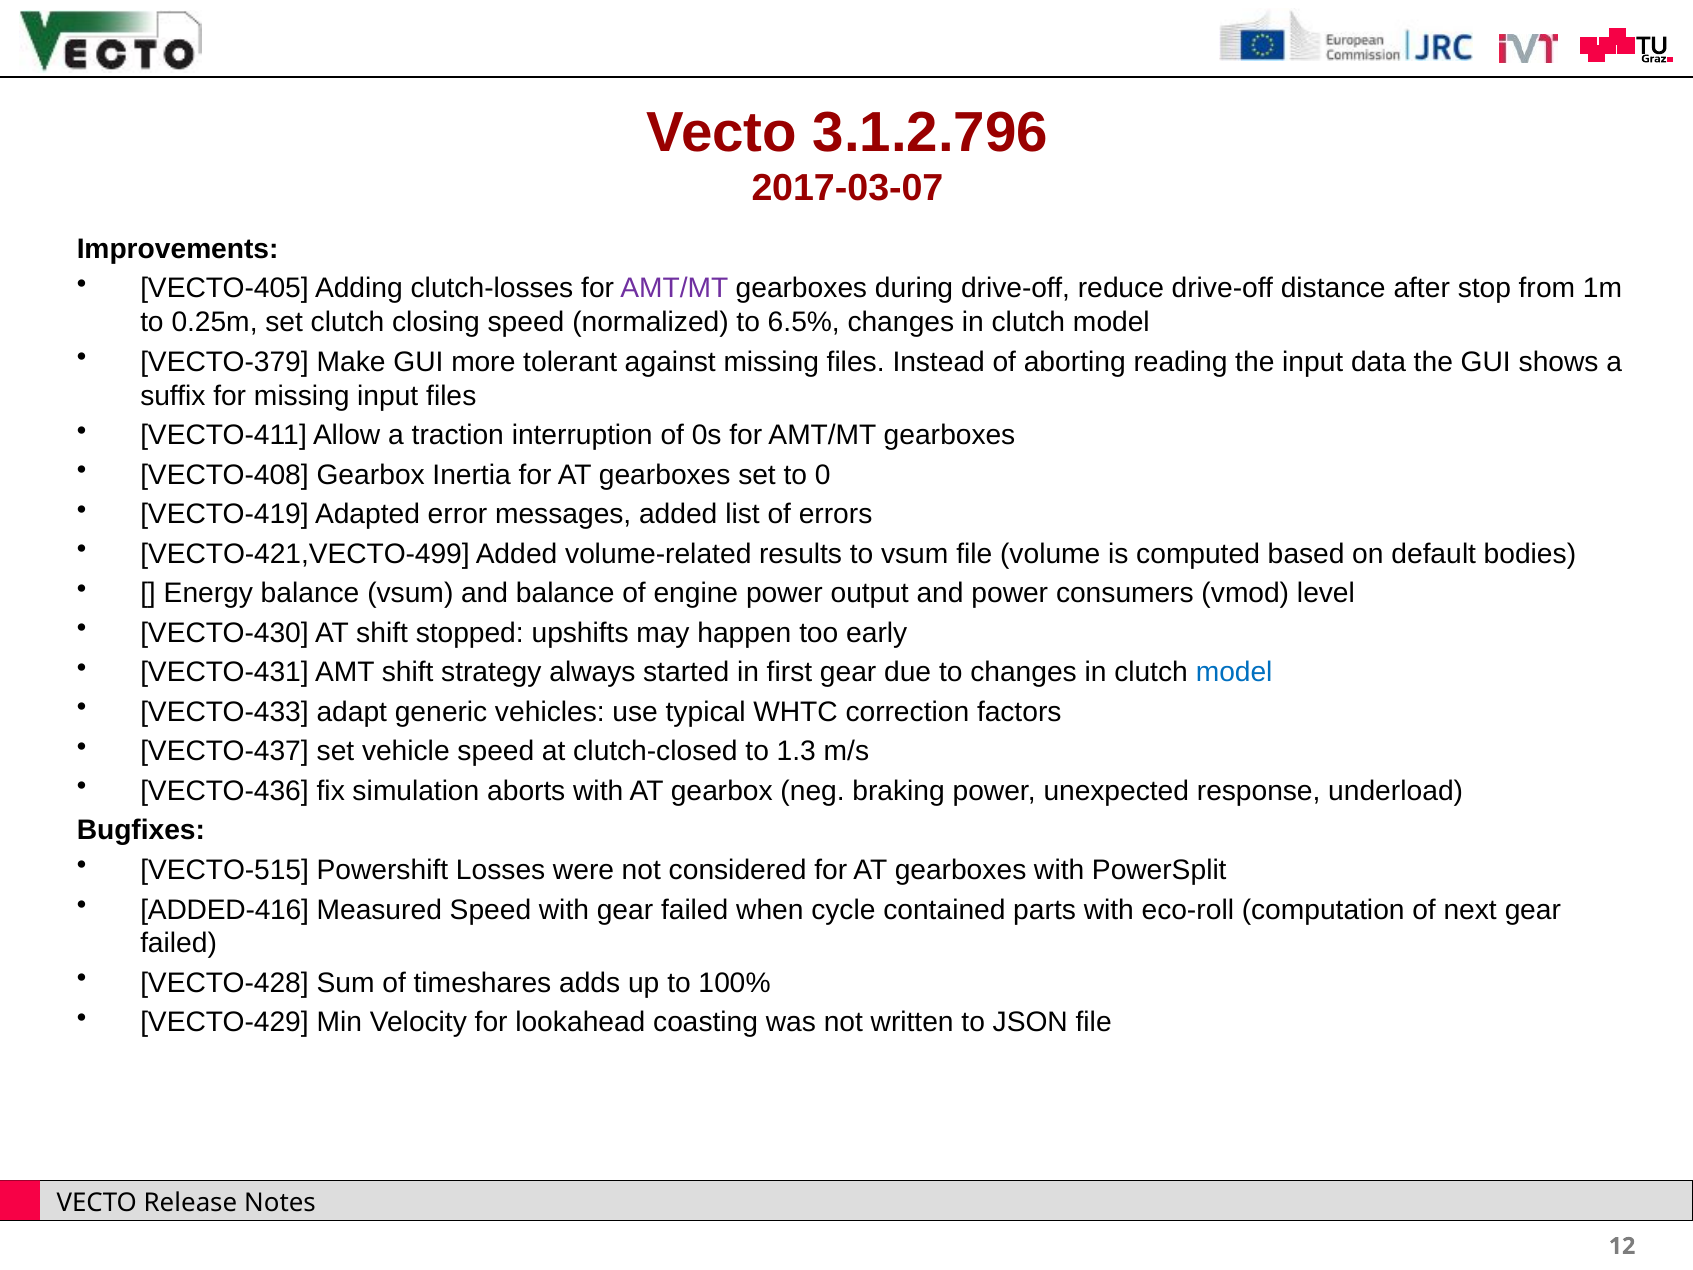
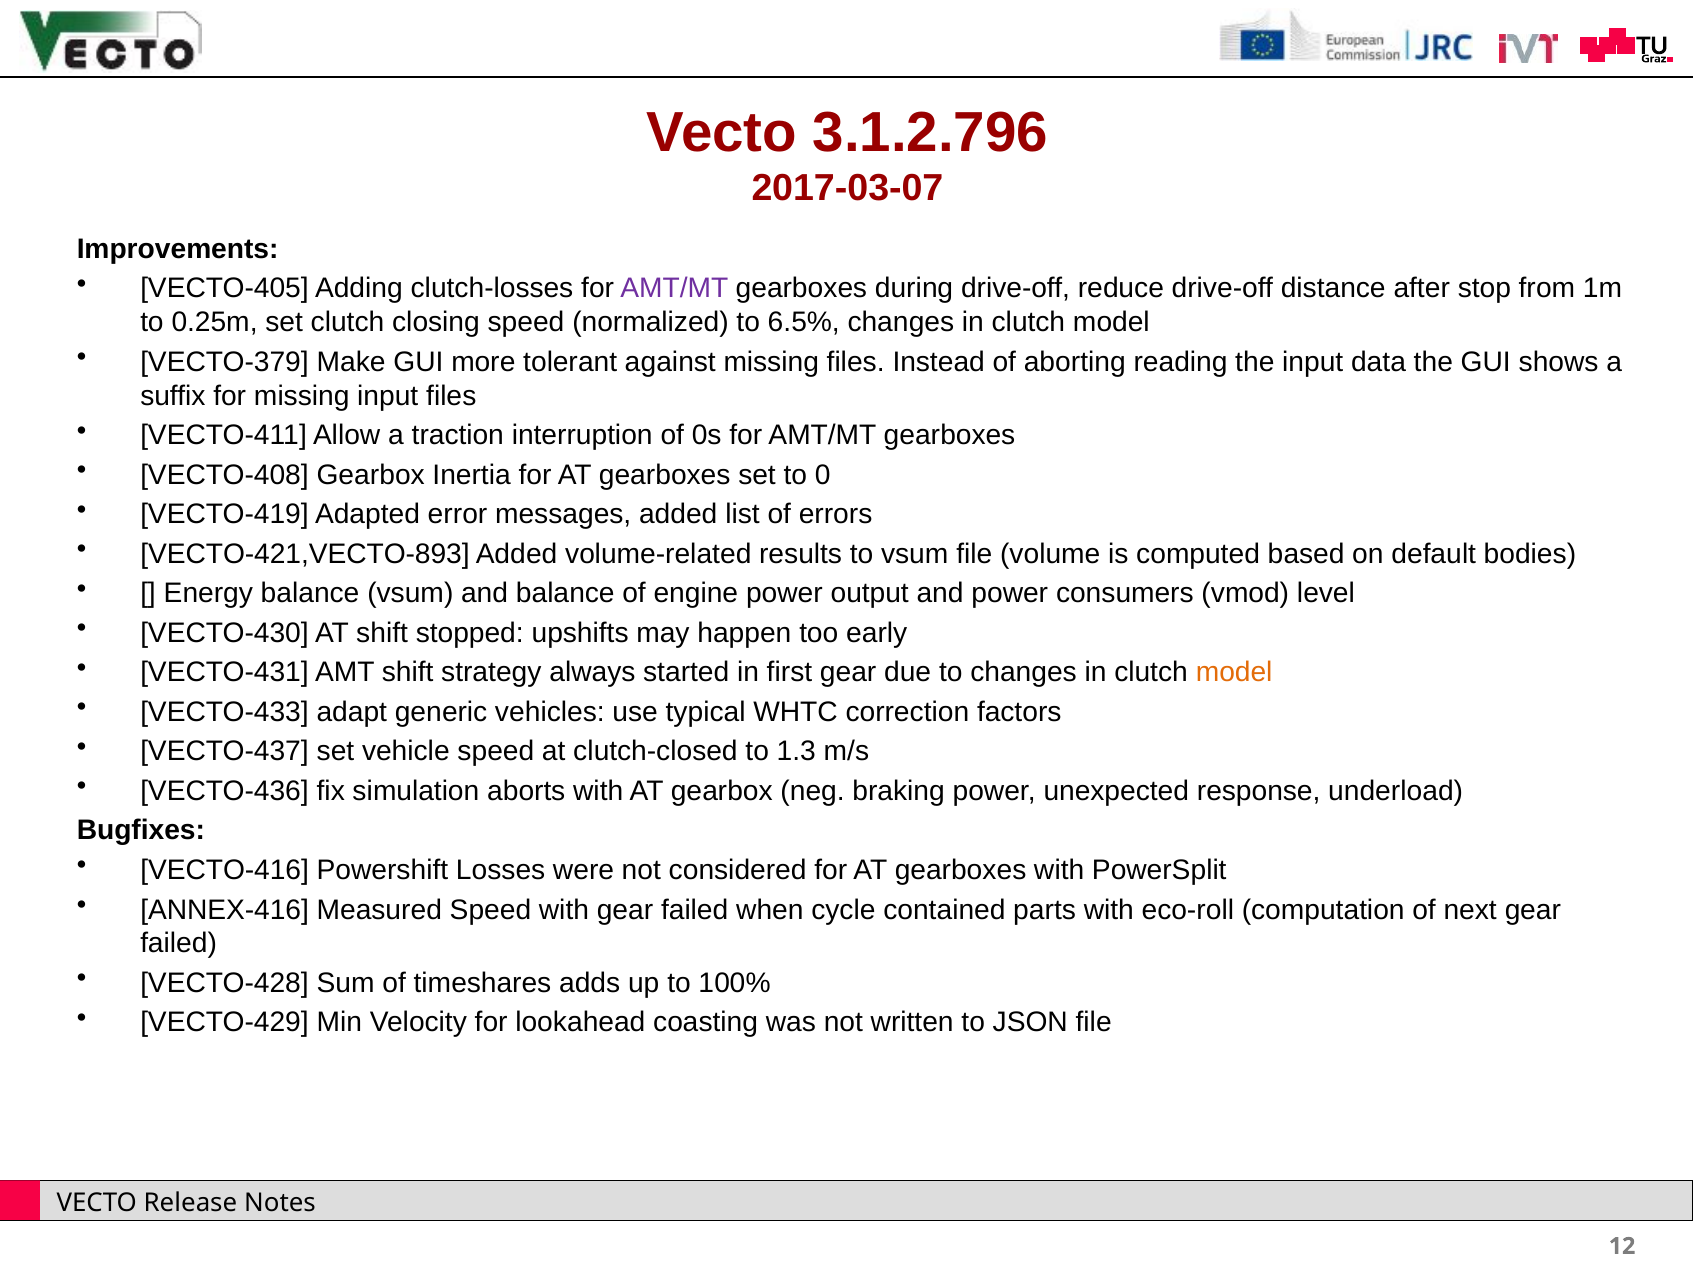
VECTO-421,VECTO-499: VECTO-421,VECTO-499 -> VECTO-421,VECTO-893 (305, 554)
model colour: blue -> orange (1234, 672)
VECTO-515: VECTO-515 -> VECTO-416 (225, 870)
ADDED-416: ADDED-416 -> ANNEX-416 (225, 910)
